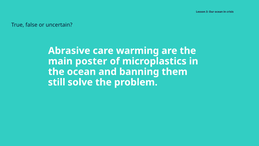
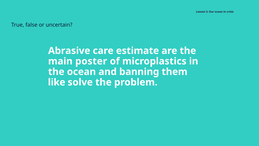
warming: warming -> estimate (138, 51)
still: still -> like (57, 82)
